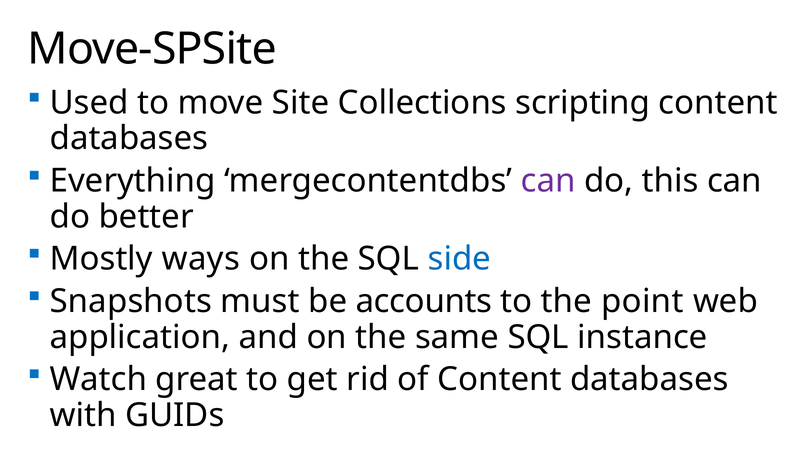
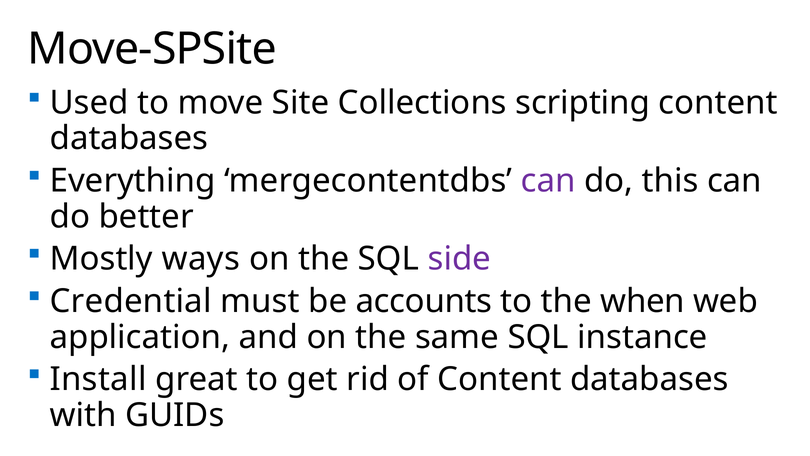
side colour: blue -> purple (459, 259)
Snapshots: Snapshots -> Credential (131, 301)
point: point -> when (643, 301)
Watch: Watch -> Install (98, 379)
